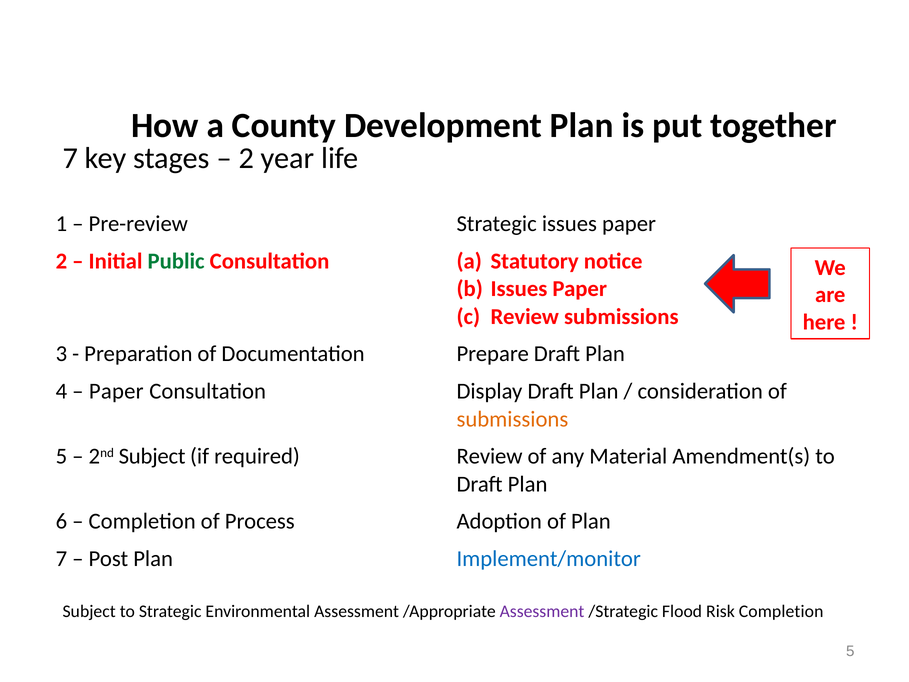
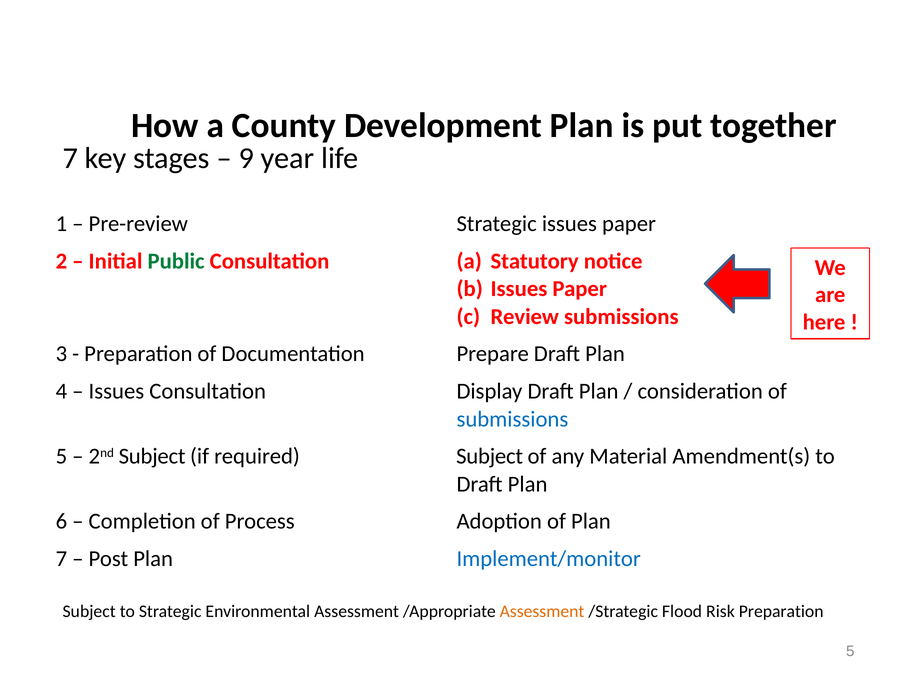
2: 2 -> 9 (246, 158)
Paper: Paper -> Issues (116, 391)
submissions colour: orange -> blue (512, 419)
required Review: Review -> Subject (490, 456)
Assessment colour: purple -> orange (542, 611)
Risk Completion: Completion -> Preparation (781, 611)
